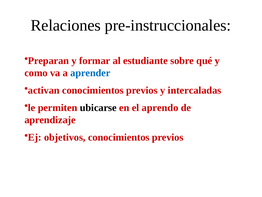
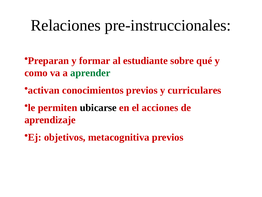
aprender colour: blue -> green (90, 73)
intercaladas: intercaladas -> curriculares (195, 90)
aprendo: aprendo -> acciones (160, 107)
objetivos conocimientos: conocimientos -> metacognitiva (119, 137)
